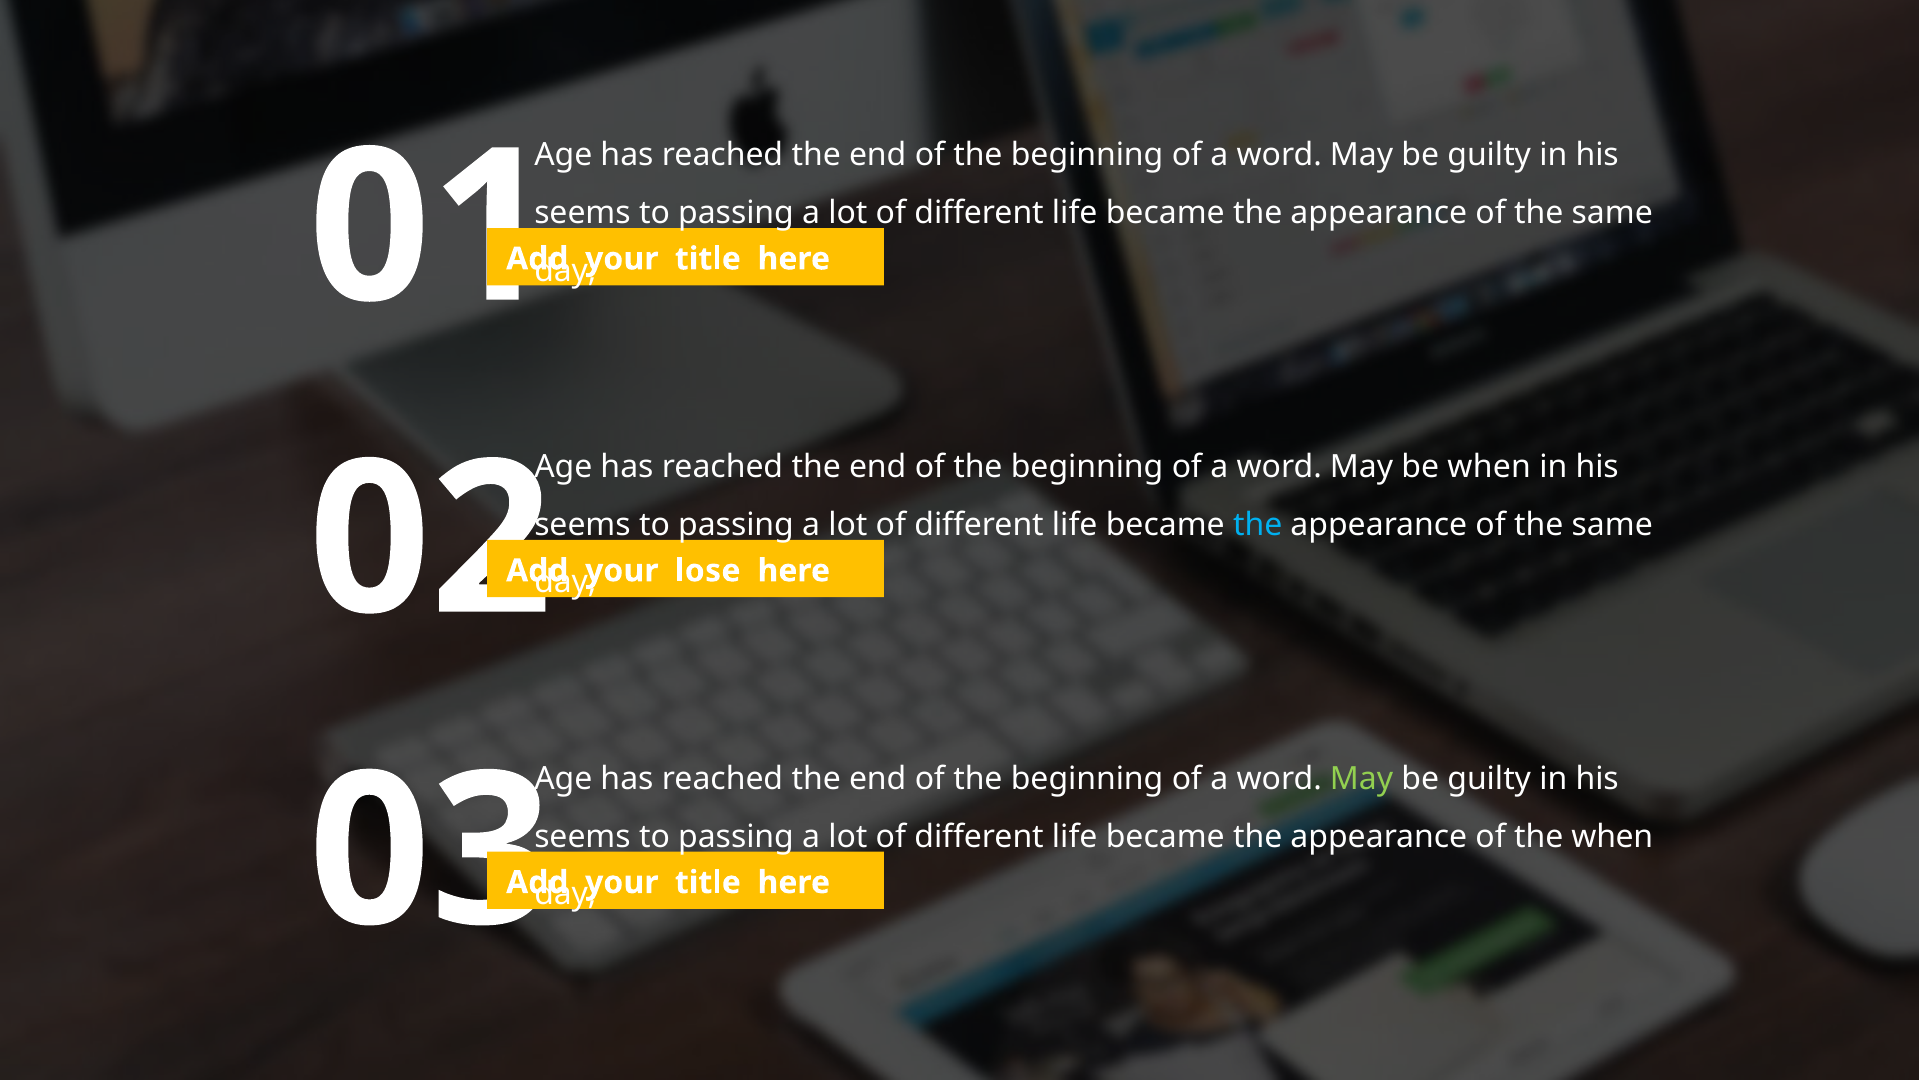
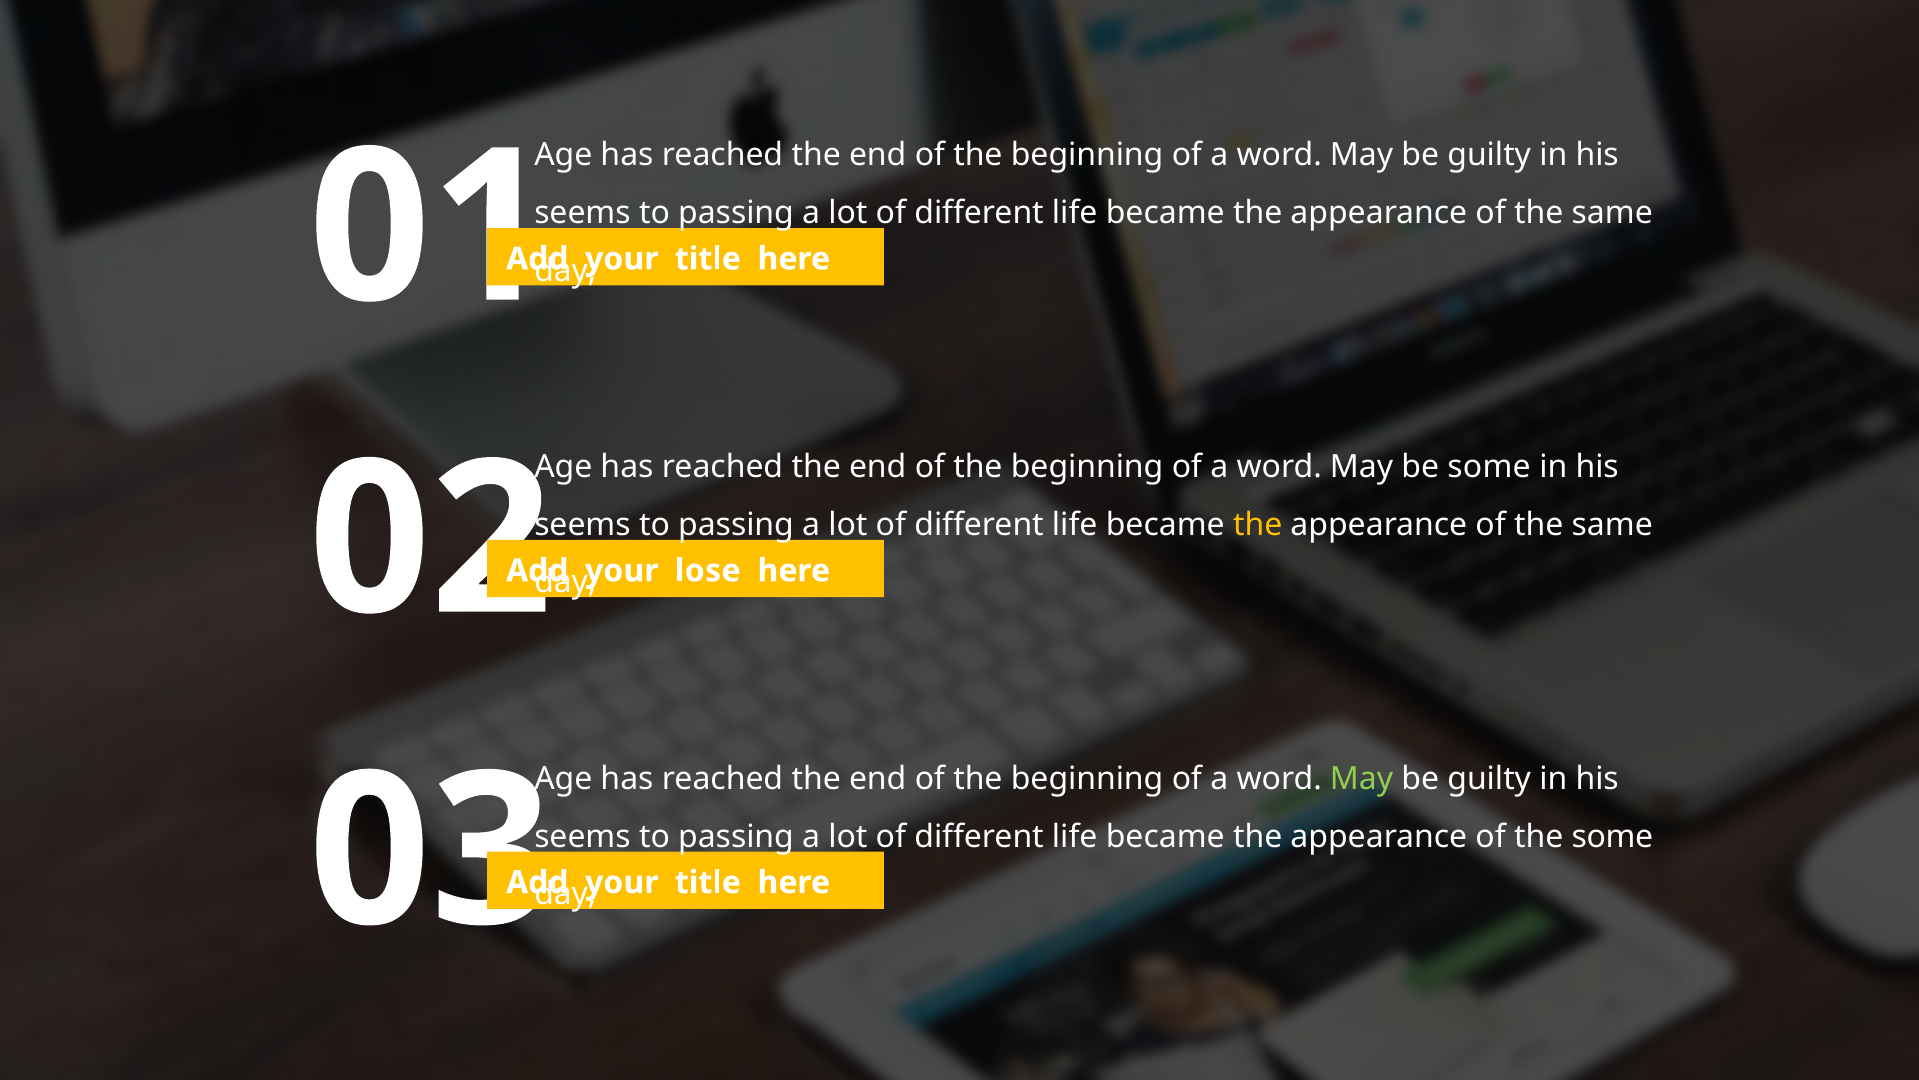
be when: when -> some (1489, 467)
the colour: light blue -> yellow (1258, 525)
the when: when -> some (1612, 836)
